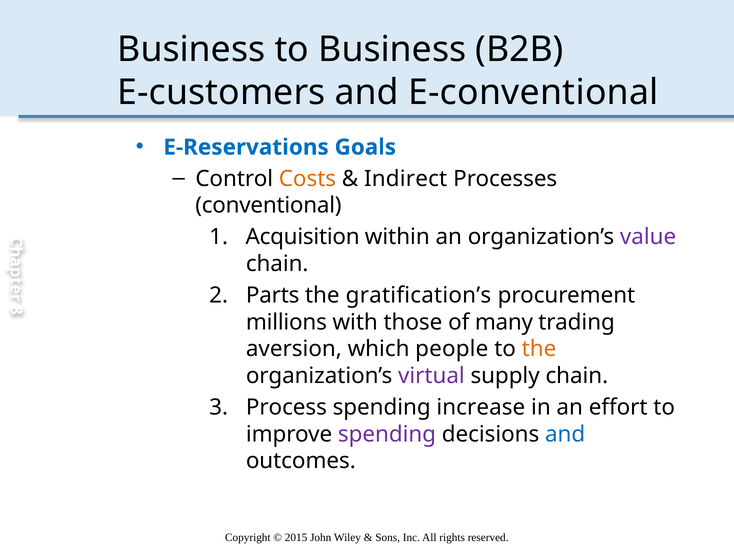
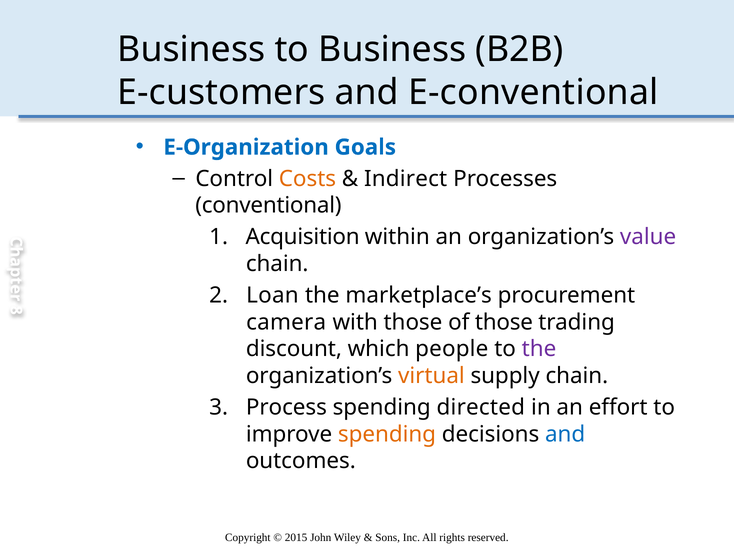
E-Reservations: E-Reservations -> E-Organization (246, 147)
Parts: Parts -> Loan (272, 295)
gratification’s: gratification’s -> marketplace’s (419, 295)
millions: millions -> camera (286, 322)
of many: many -> those (504, 322)
aversion: aversion -> discount (294, 349)
the colour: orange -> purple (539, 349)
virtual colour: purple -> orange (431, 376)
increase: increase -> directed (481, 407)
spending colour: purple -> orange (387, 434)
